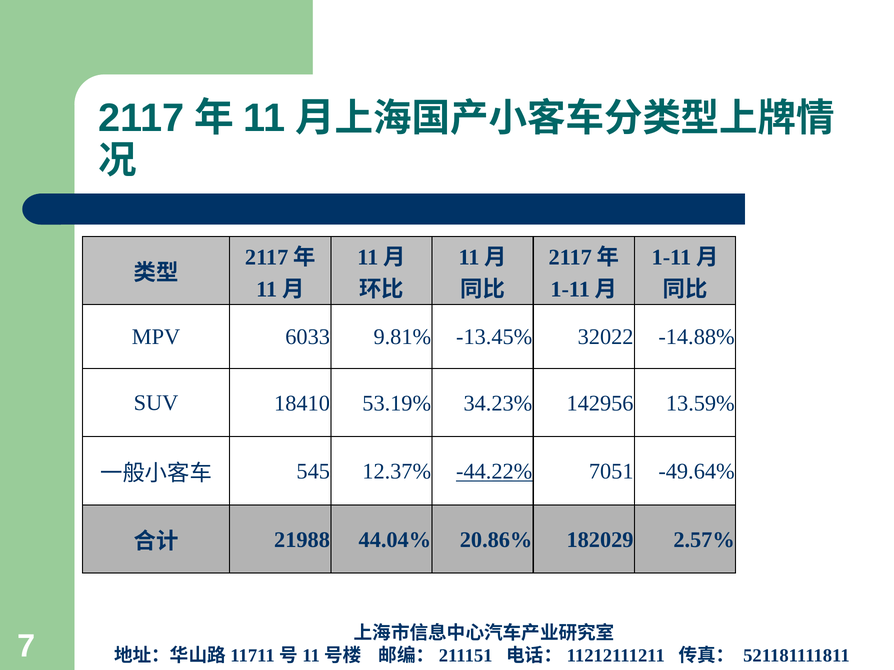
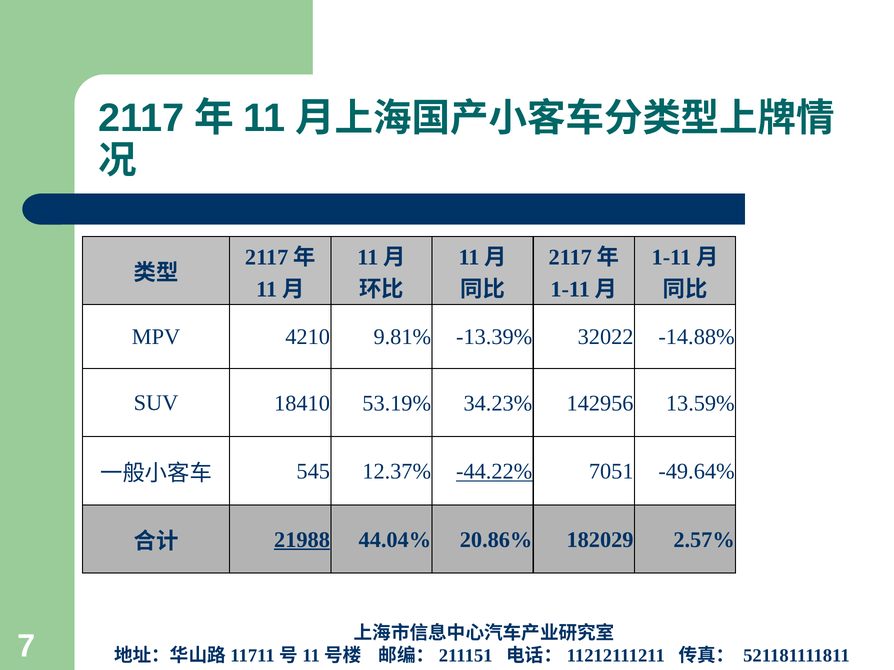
6033: 6033 -> 4210 (308, 337)
-13.45%: -13.45% -> -13.39% (494, 337)
21988 underline: none -> present (302, 540)
